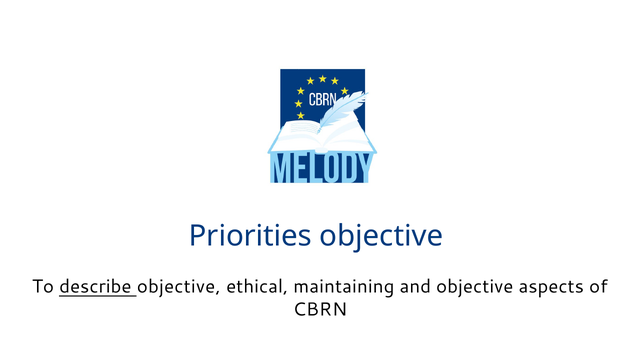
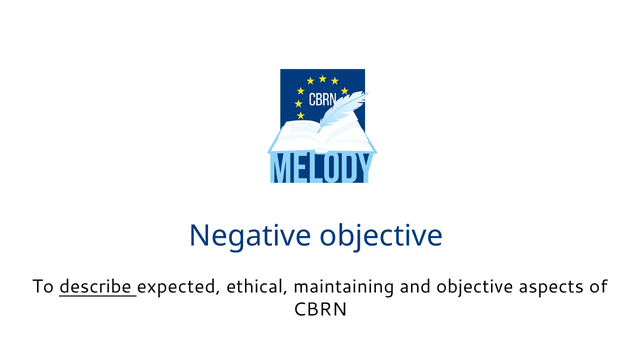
Priorities: Priorities -> Negative (250, 236)
describe objective: objective -> expected (179, 287)
